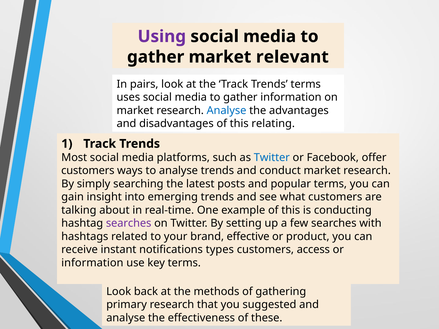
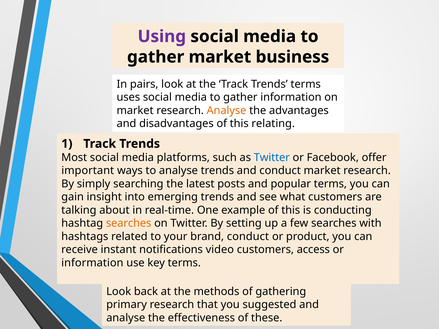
relevant: relevant -> business (292, 57)
Analyse colour: blue -> orange (227, 111)
customers: customers -> important (88, 171)
searches colour: purple -> orange (129, 224)
brand effective: effective -> conduct (248, 237)
types: types -> video (220, 250)
